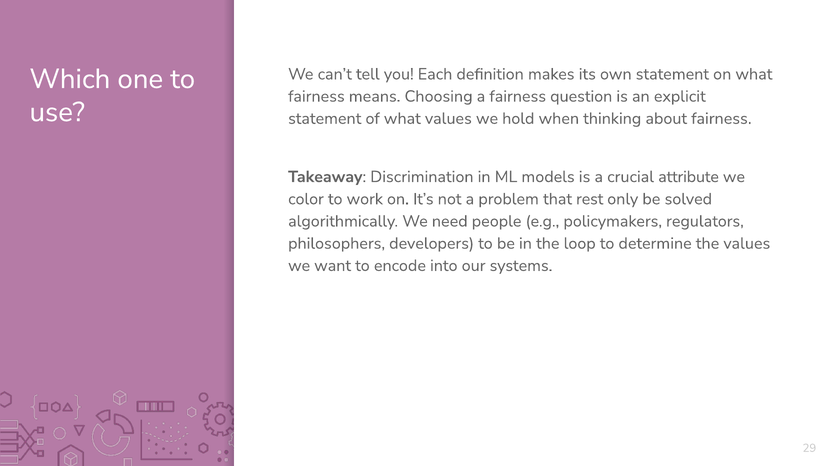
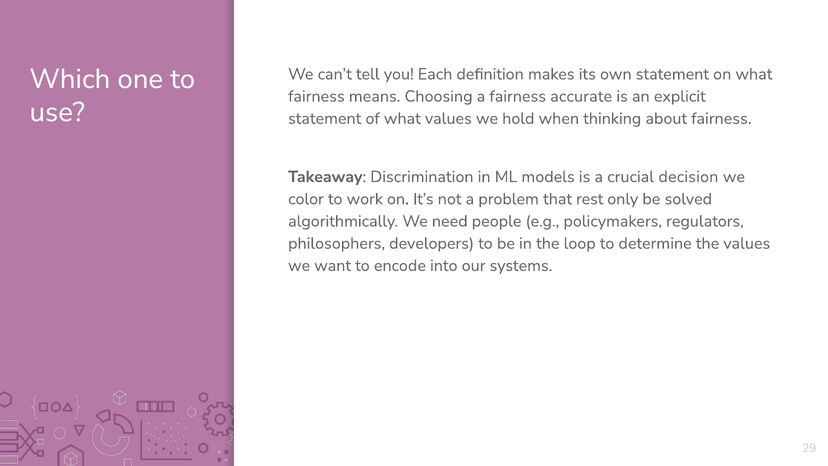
question: question -> accurate (581, 96)
attribute: attribute -> decision (688, 177)
